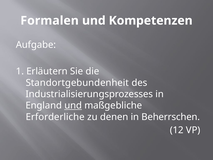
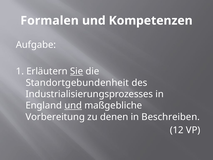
Sie underline: none -> present (77, 71)
Erforderliche: Erforderliche -> Vorbereitung (55, 117)
Beherrschen: Beherrschen -> Beschreiben (171, 117)
